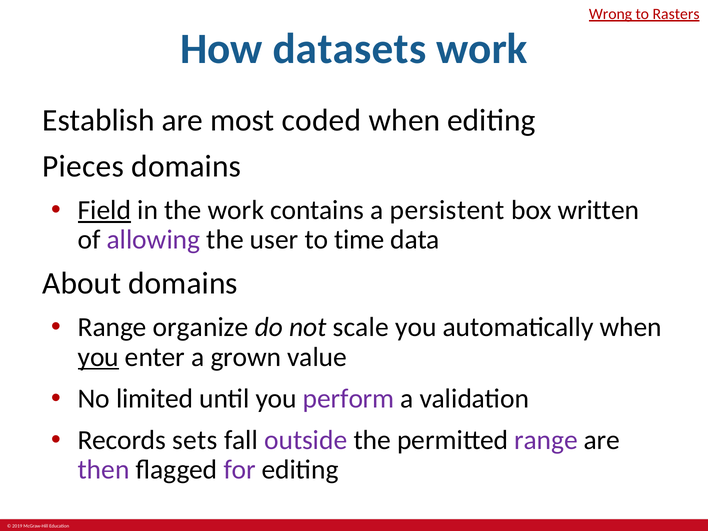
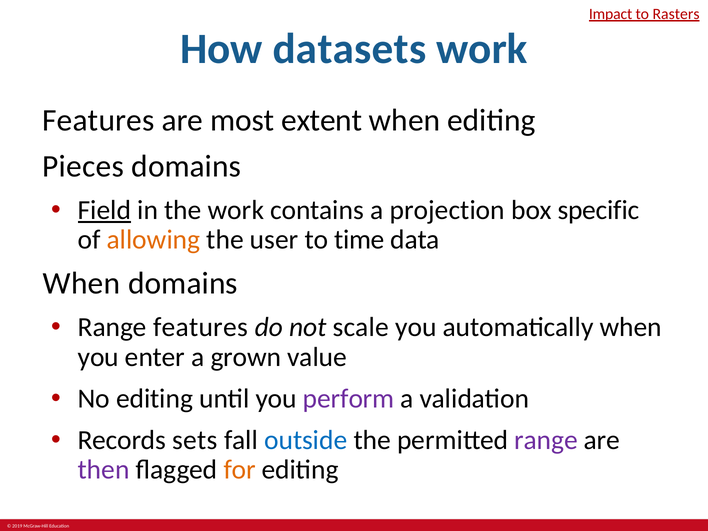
Wrong: Wrong -> Impact (611, 14)
Establish: Establish -> Features (98, 121)
coded: coded -> extent (322, 121)
persistent: persistent -> projection (447, 210)
written: written -> specific (598, 210)
allowing colour: purple -> orange (154, 240)
About: About -> When (82, 284)
Range organize: organize -> features (200, 327)
you underline: present -> none (98, 357)
No limited: limited -> editing (155, 399)
outside colour: purple -> blue (306, 440)
for colour: purple -> orange (240, 470)
